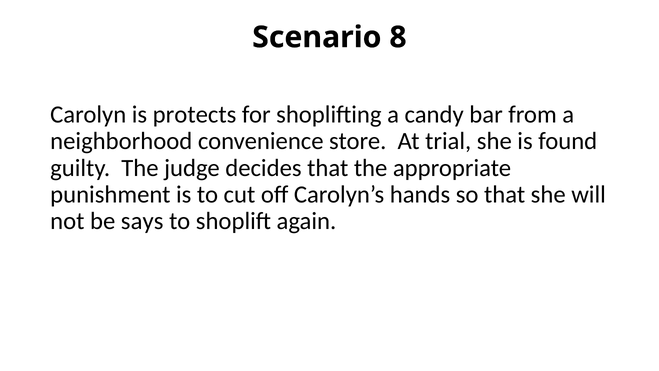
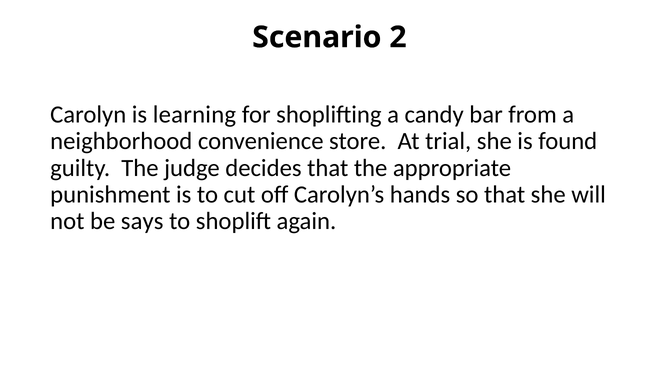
8: 8 -> 2 (398, 37)
protects: protects -> learning (194, 114)
